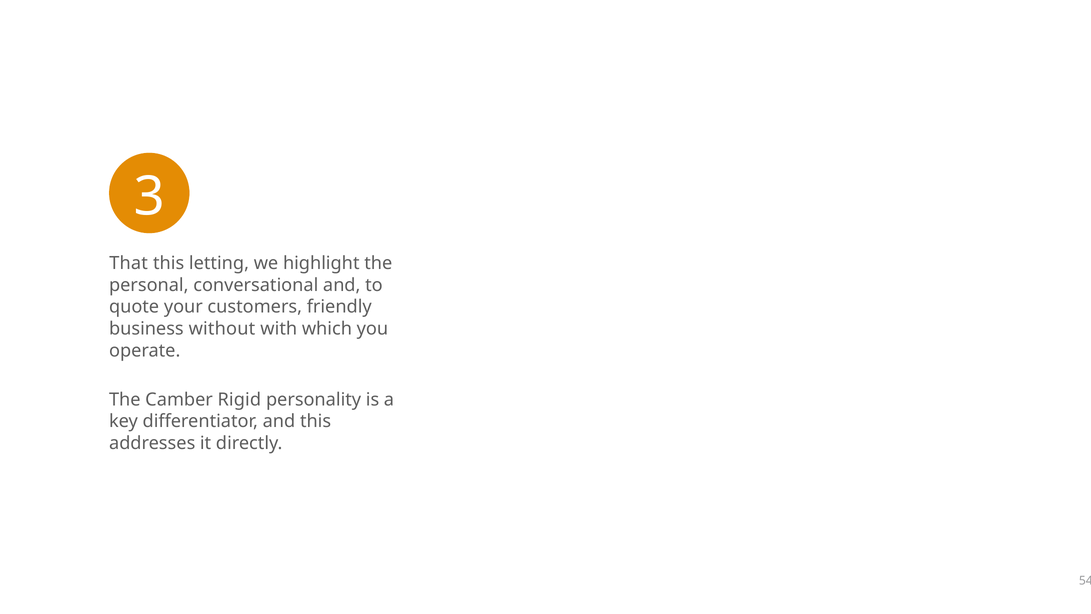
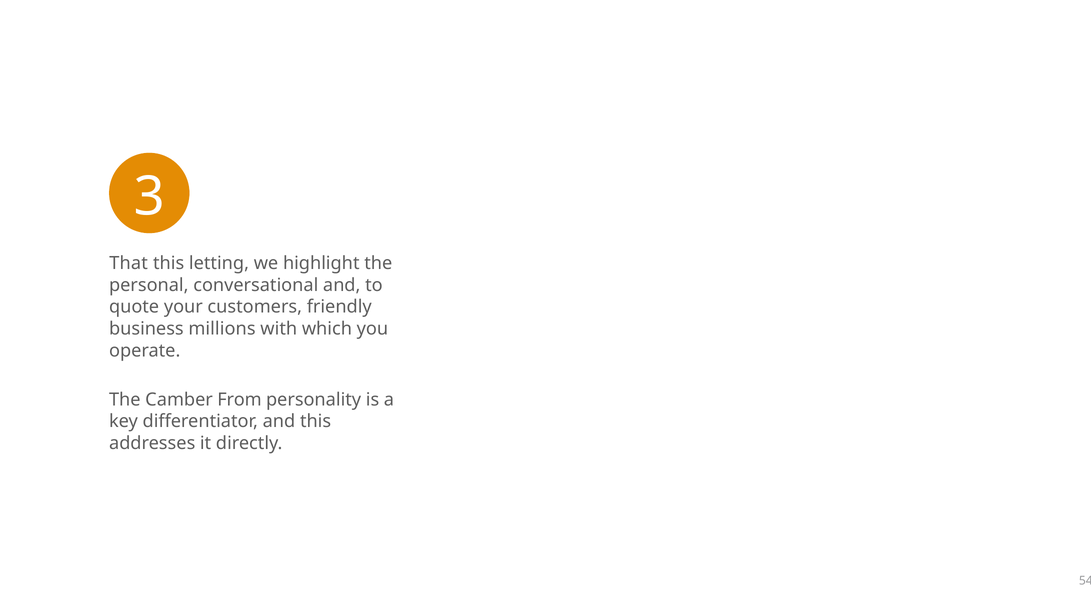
without: without -> millions (222, 329)
Rigid: Rigid -> From (239, 399)
